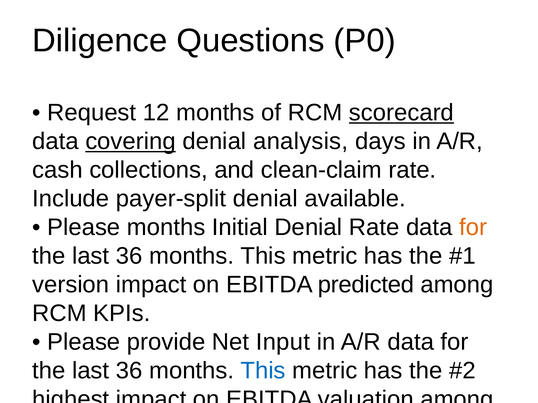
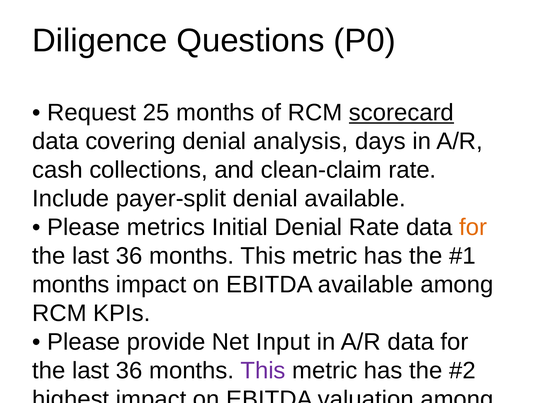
12: 12 -> 25 (156, 113)
covering underline: present -> none (131, 142)
Please months: months -> metrics (166, 228)
version: version -> months (71, 285)
EBITDA predicted: predicted -> available (366, 285)
This colour: blue -> purple (263, 371)
